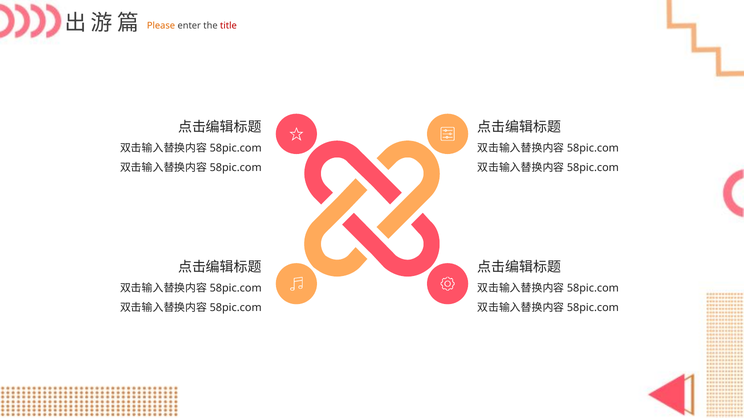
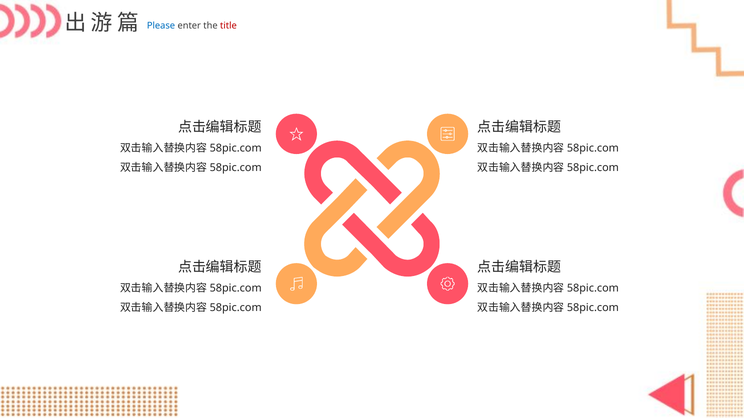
Please colour: orange -> blue (161, 26)
